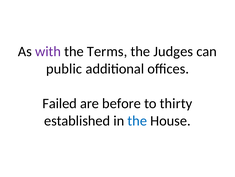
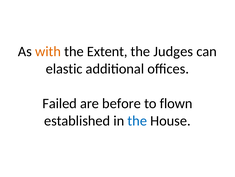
with colour: purple -> orange (48, 51)
Terms: Terms -> Extent (107, 51)
public: public -> elastic (64, 69)
thirty: thirty -> flown (176, 103)
